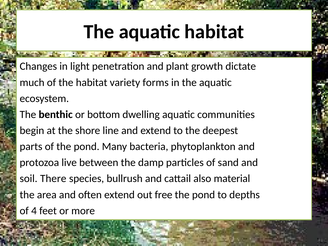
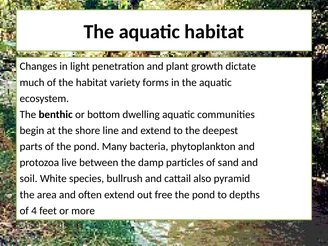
There: There -> White (53, 179)
material: material -> pyramid (232, 179)
